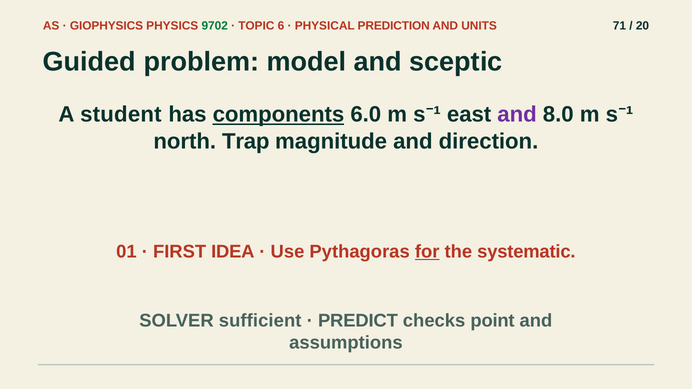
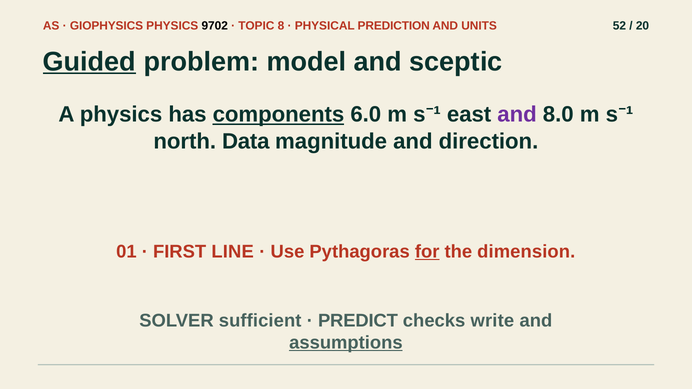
9702 colour: green -> black (215, 26)
6: 6 -> 8 (281, 26)
71: 71 -> 52 (619, 26)
Guided underline: none -> present (89, 62)
A student: student -> physics (121, 115)
Trap: Trap -> Data (246, 141)
IDEA: IDEA -> LINE (233, 252)
systematic: systematic -> dimension (526, 252)
point: point -> write (492, 321)
assumptions underline: none -> present (346, 343)
